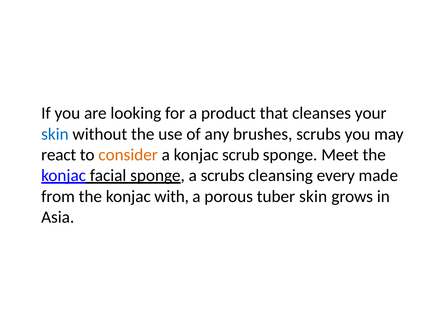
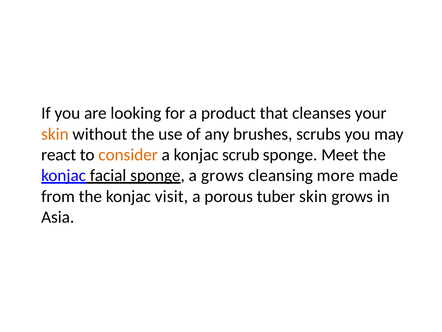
skin colour: blue -> orange (55, 134)
a scrubs: scrubs -> grows (222, 175)
every: every -> more (336, 175)
with: with -> visit (171, 196)
